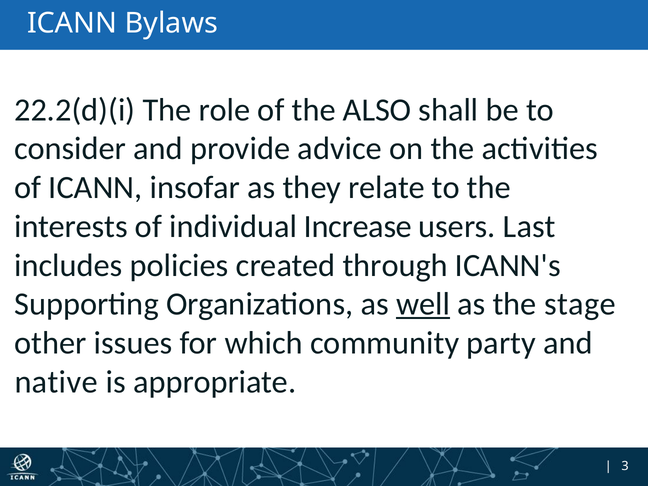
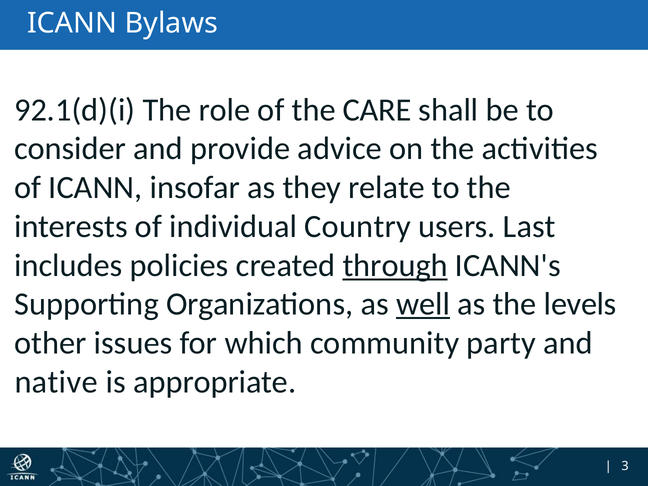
22.2(d)(i: 22.2(d)(i -> 92.1(d)(i (75, 110)
ALSO: ALSO -> CARE (377, 110)
Increase: Increase -> Country (358, 226)
through underline: none -> present (395, 265)
stage: stage -> levels (580, 304)
